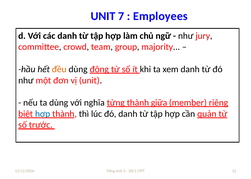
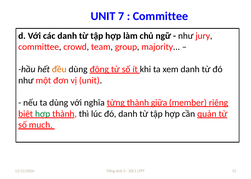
Employees: Employees -> Committee (160, 16)
hợp colour: blue -> green (43, 114)
trước: trước -> much (41, 125)
